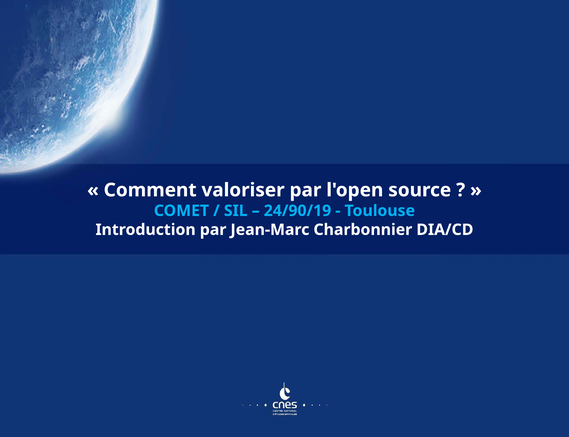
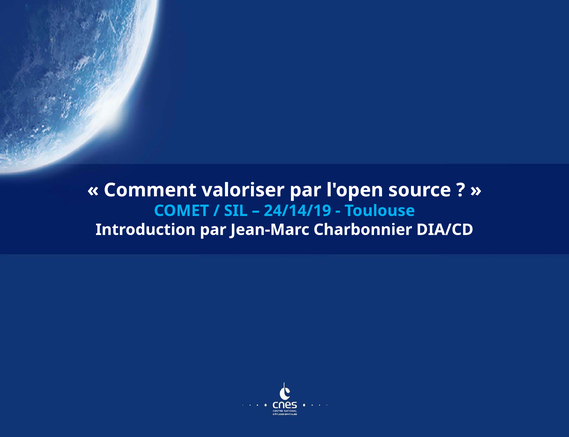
24/90/19: 24/90/19 -> 24/14/19 (297, 211)
